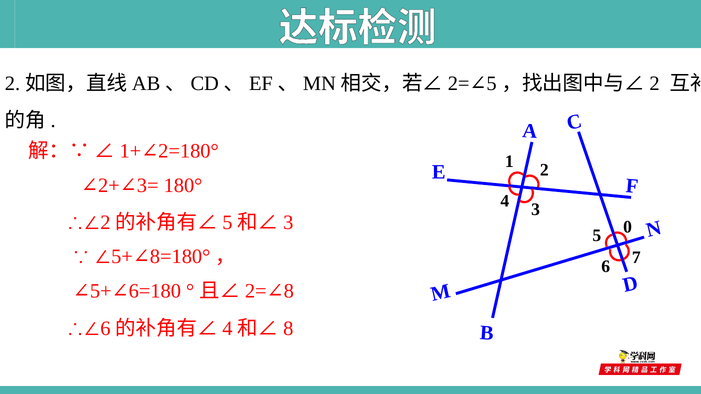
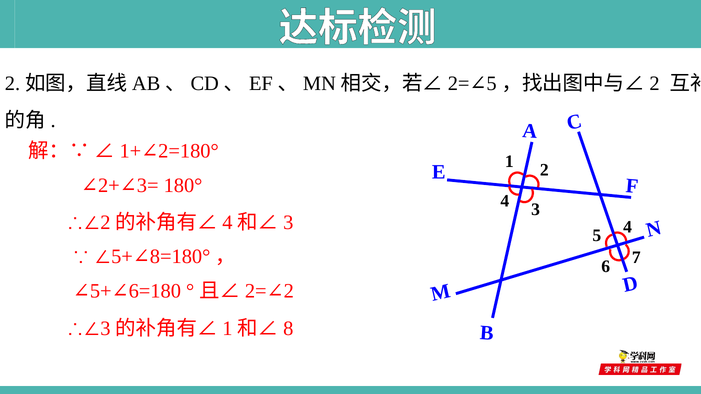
5: 5 -> 4 (227, 223)
5 0: 0 -> 4 (628, 227)
8: 8 -> 2 (289, 291)
6: 6 -> 3 (105, 329)
4: 4 -> 1 (227, 329)
